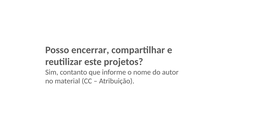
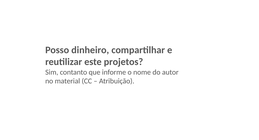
encerrar: encerrar -> dinheiro (90, 50)
